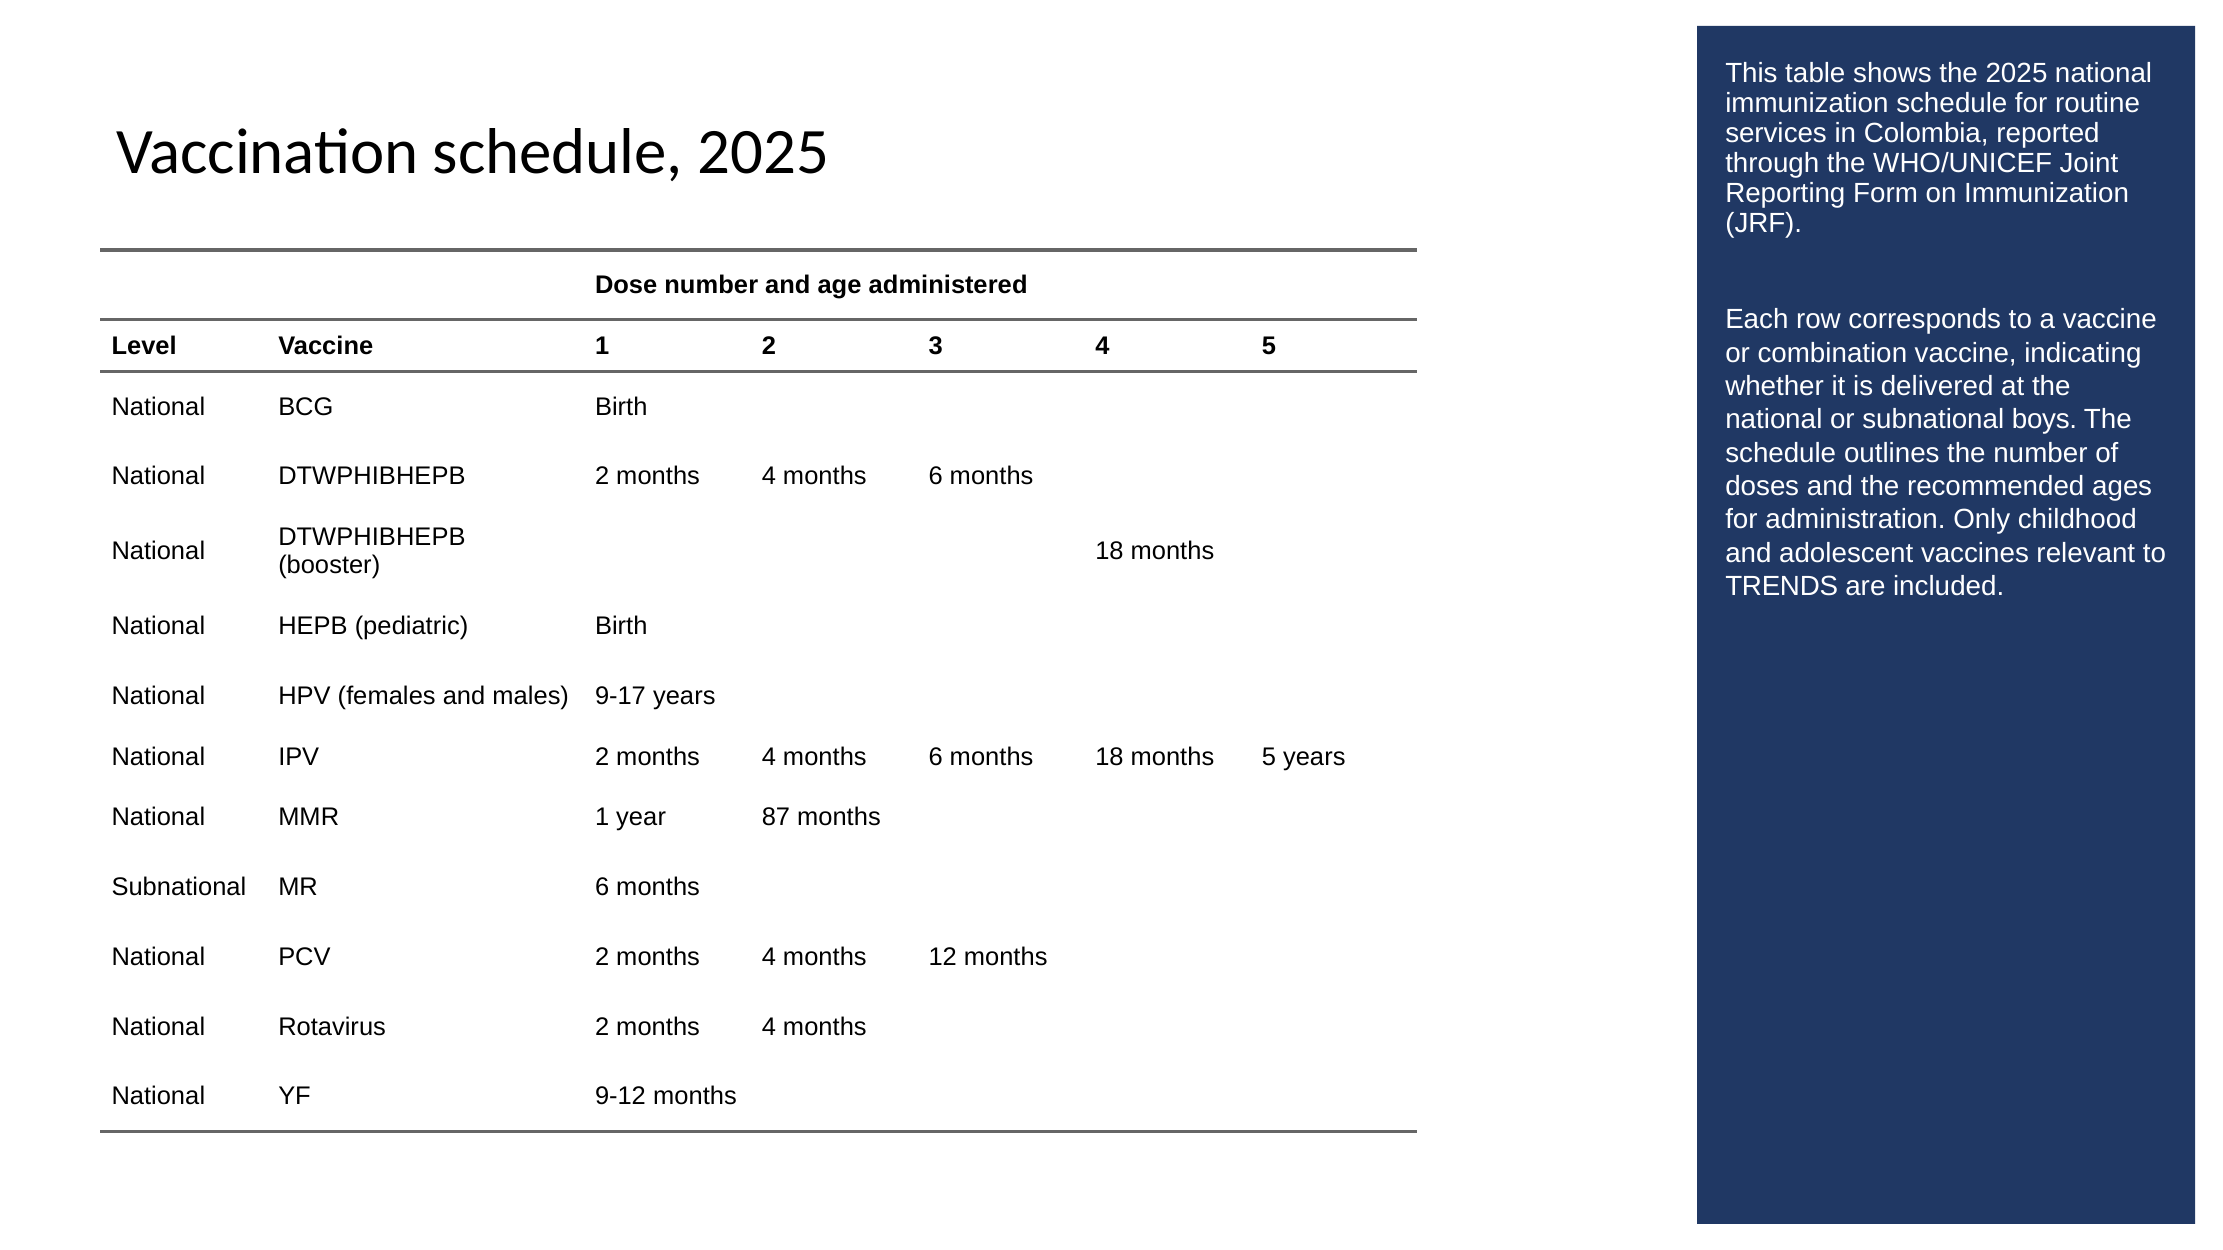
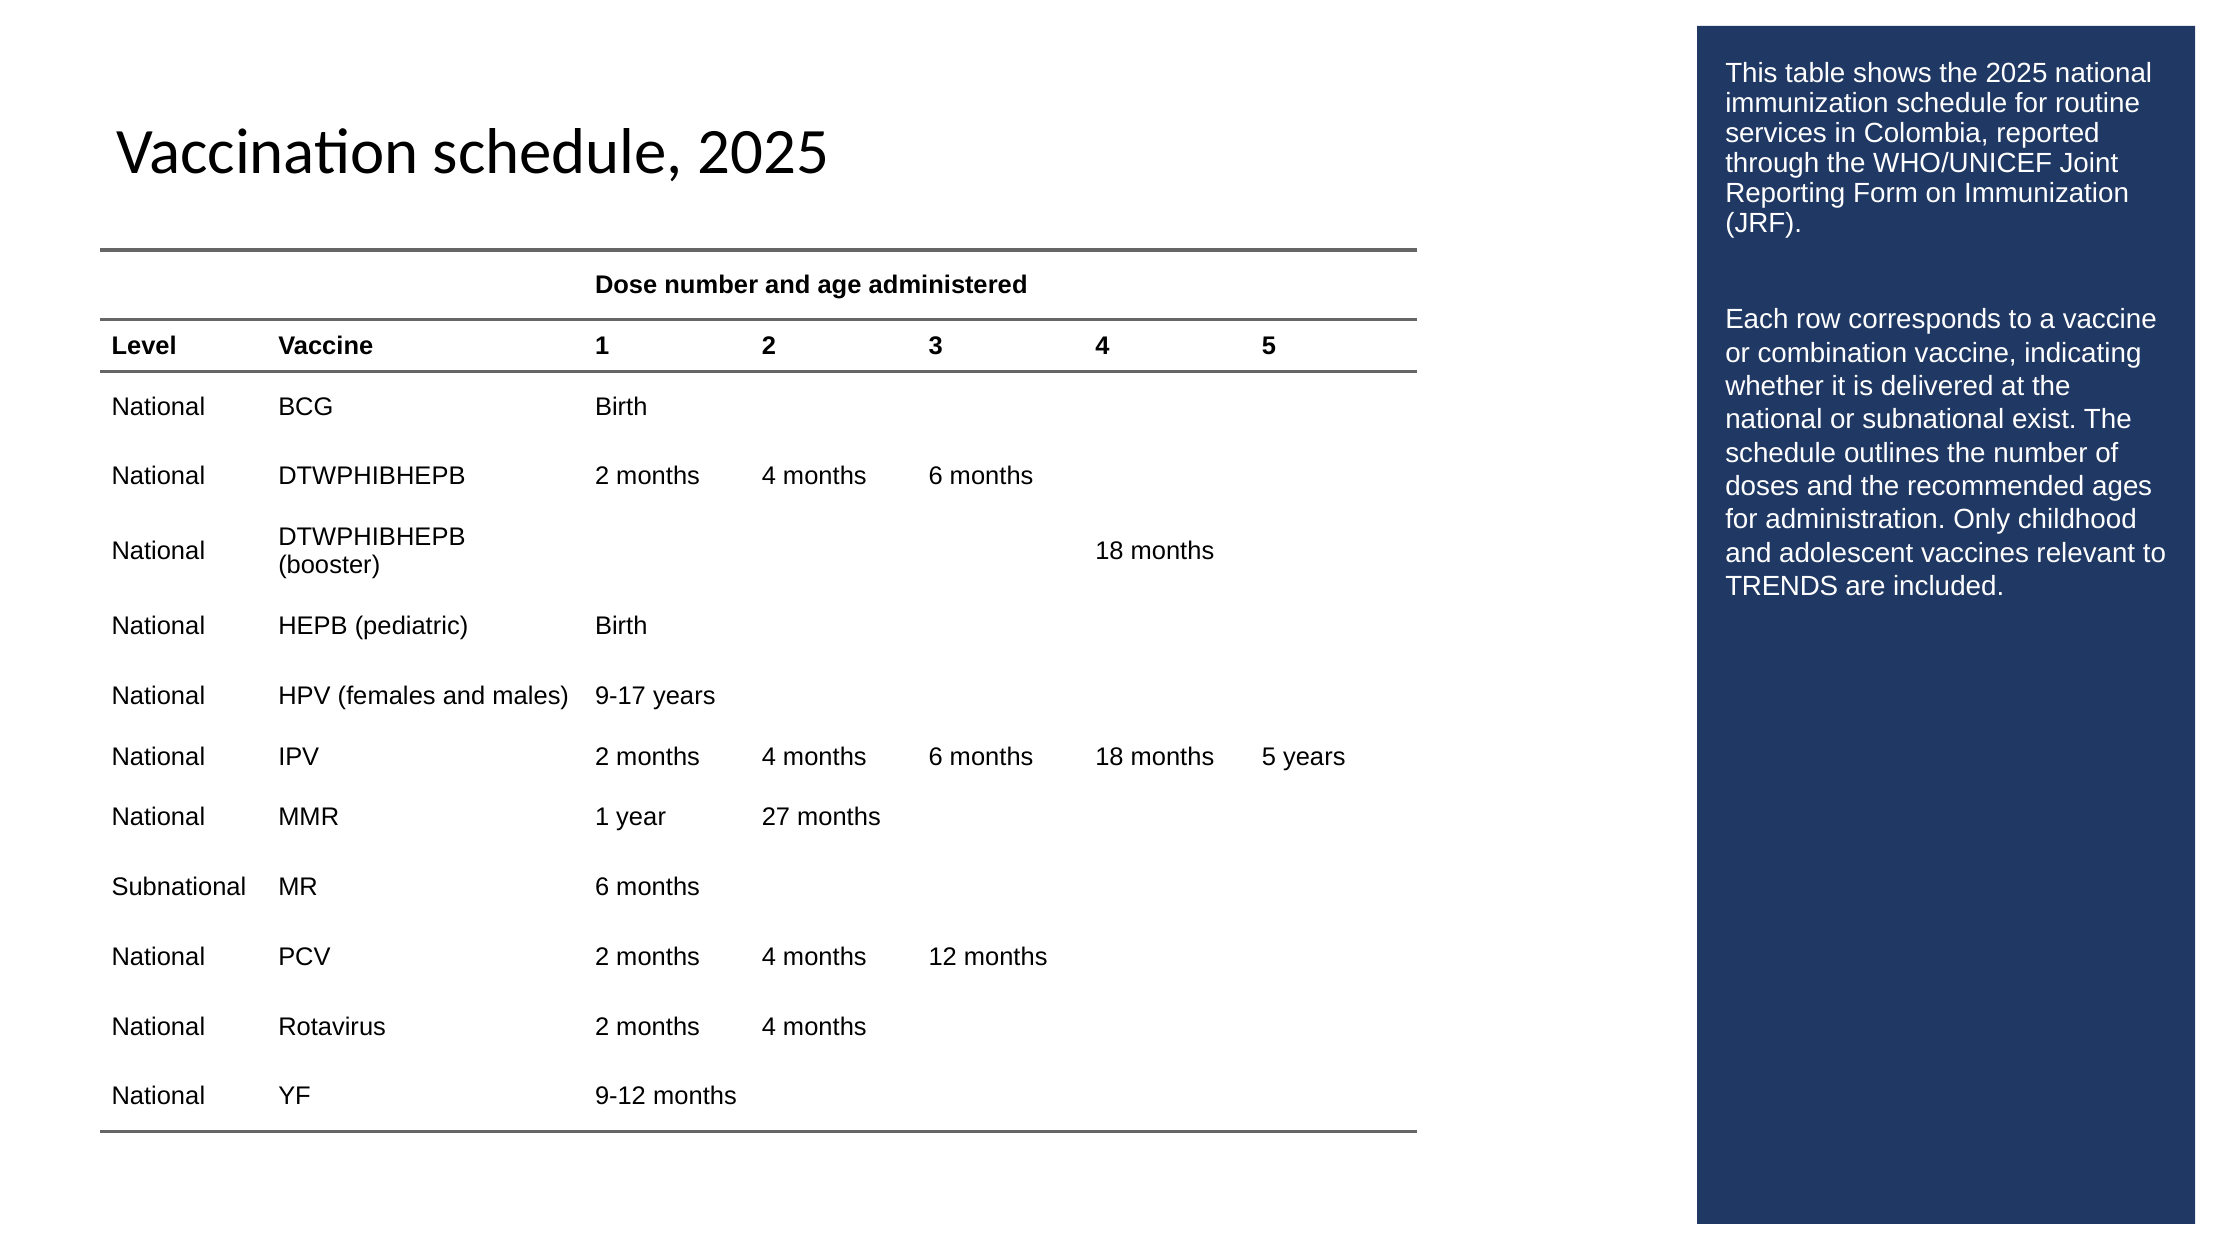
boys: boys -> exist (2044, 420)
87: 87 -> 27 (776, 818)
